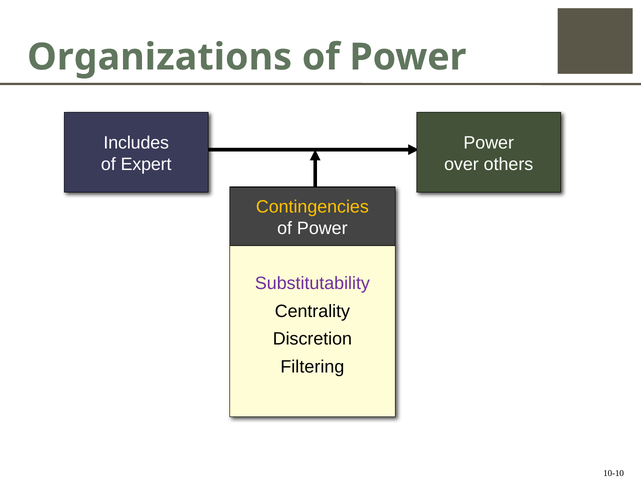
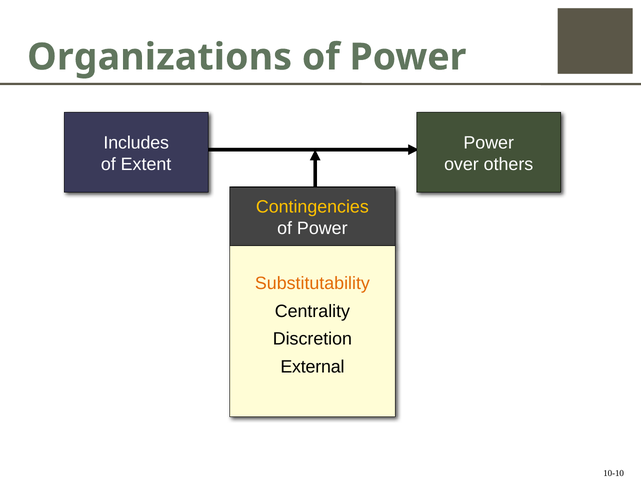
Expert: Expert -> Extent (146, 164)
Substitutability colour: purple -> orange (312, 283)
Filtering: Filtering -> External (312, 367)
